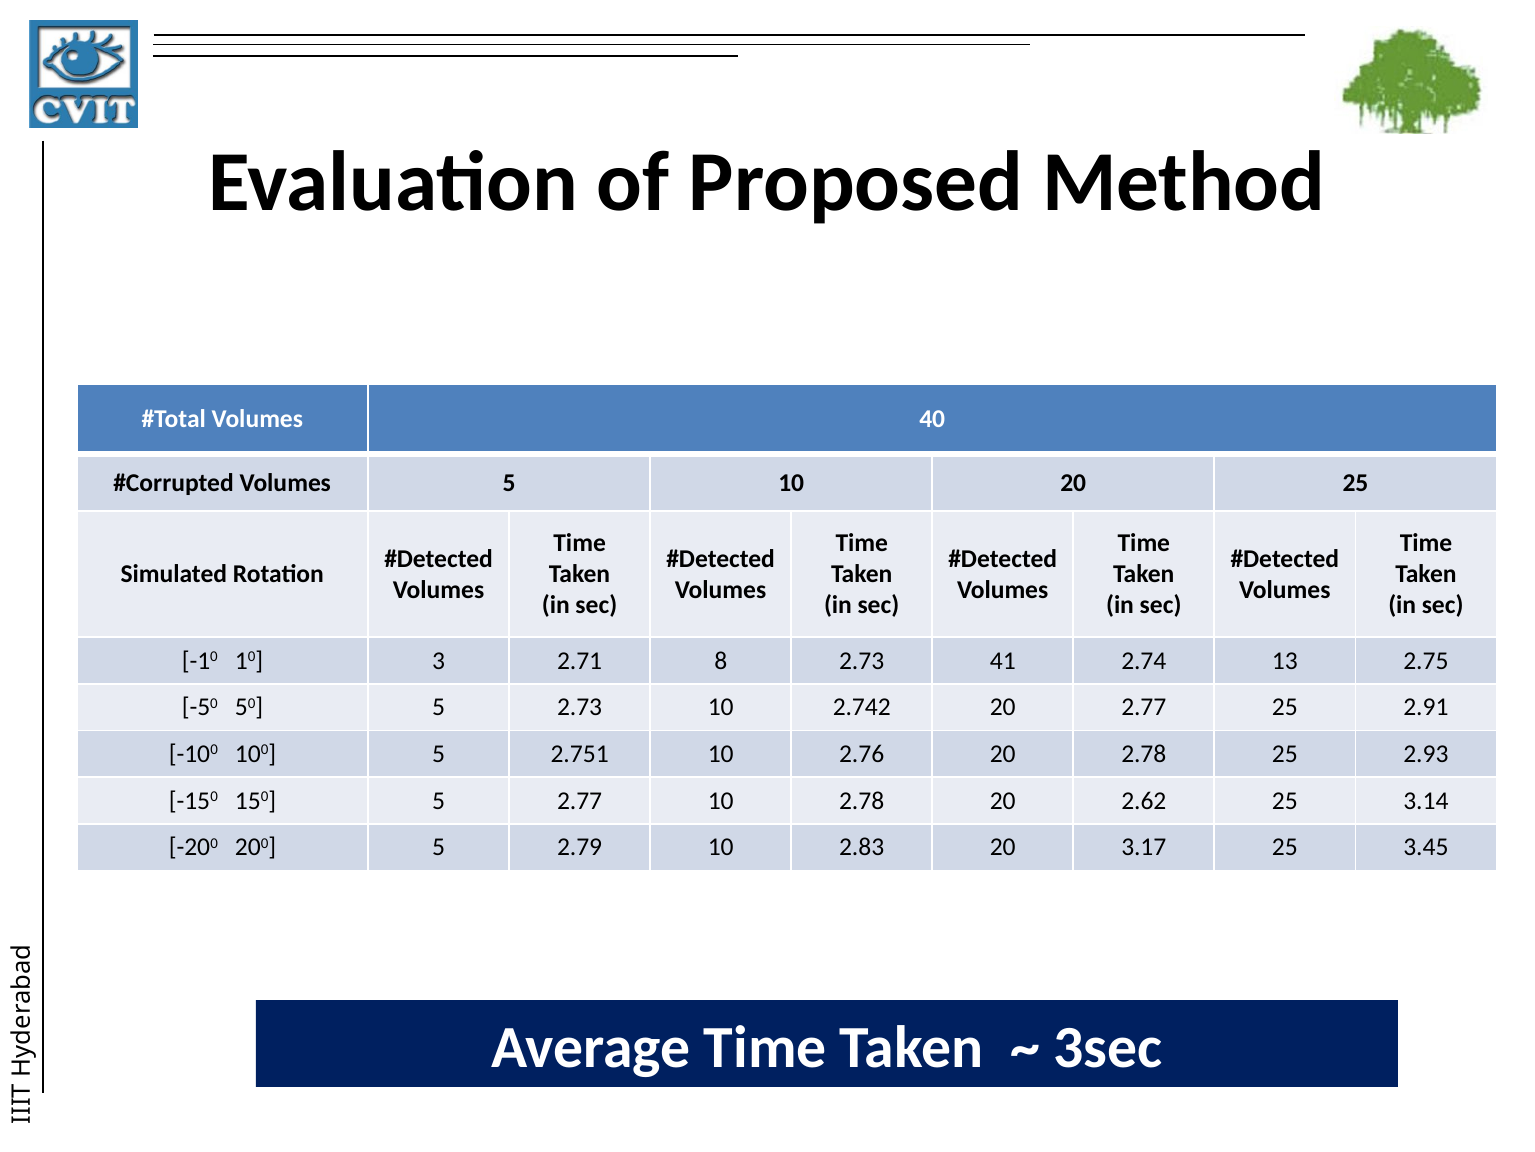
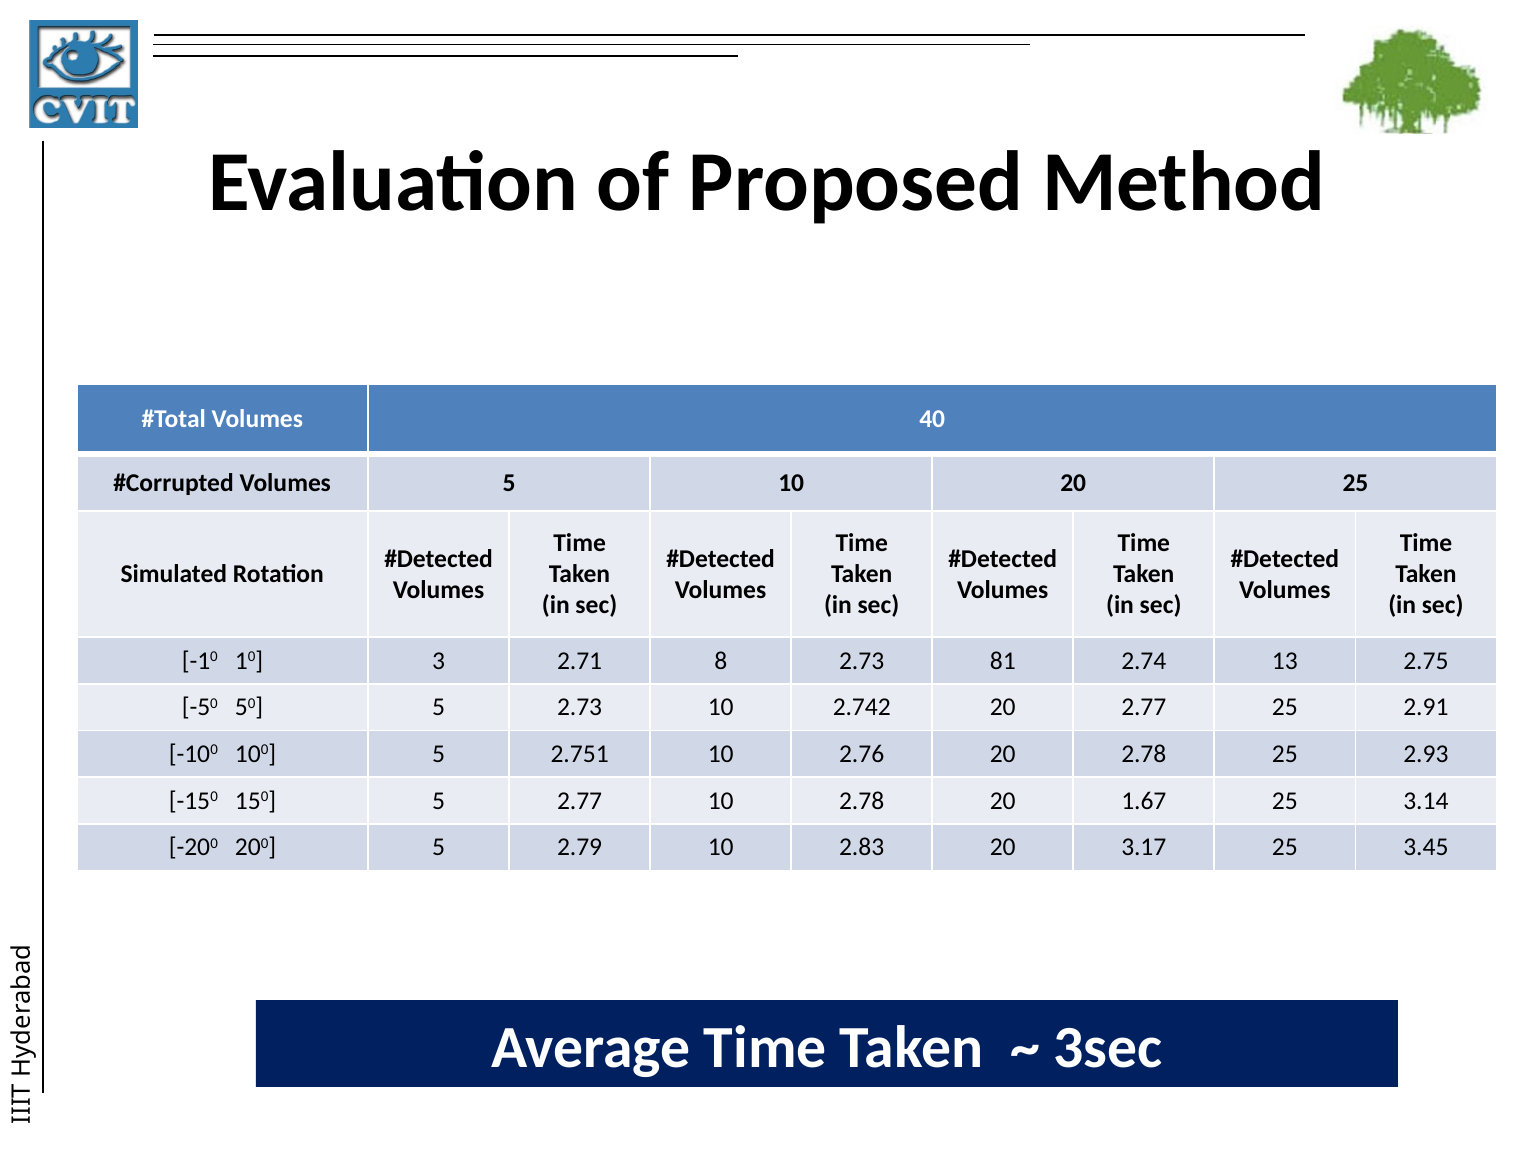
41: 41 -> 81 (1003, 660)
2.62: 2.62 -> 1.67 (1144, 800)
